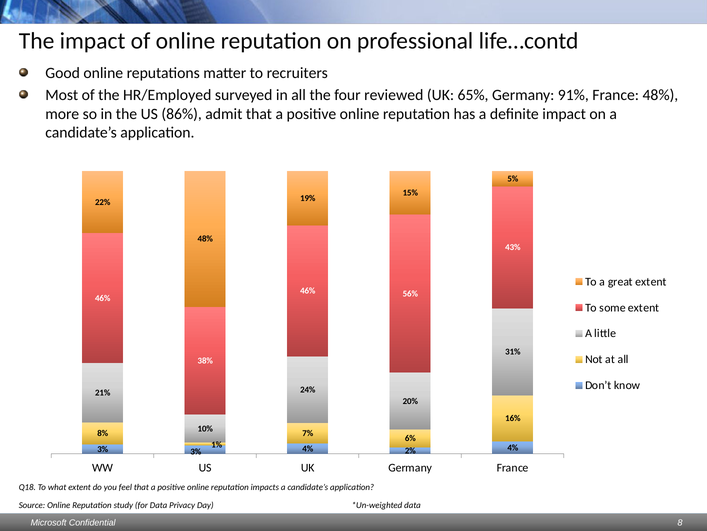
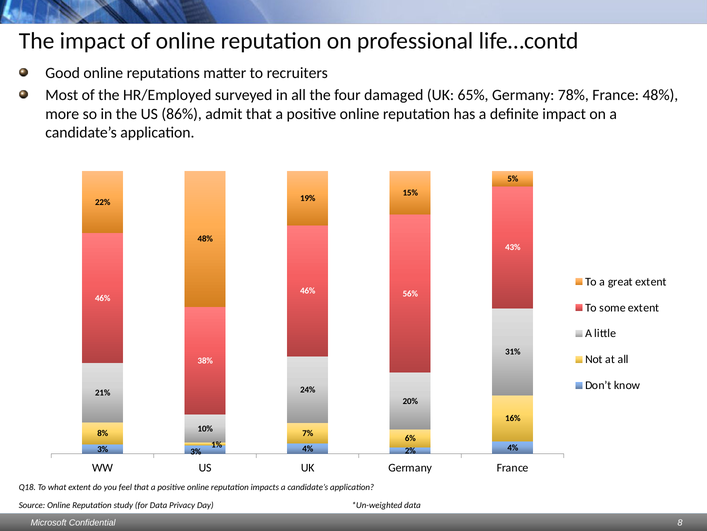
reviewed: reviewed -> damaged (394, 95)
91%: 91% -> 78% (573, 95)
